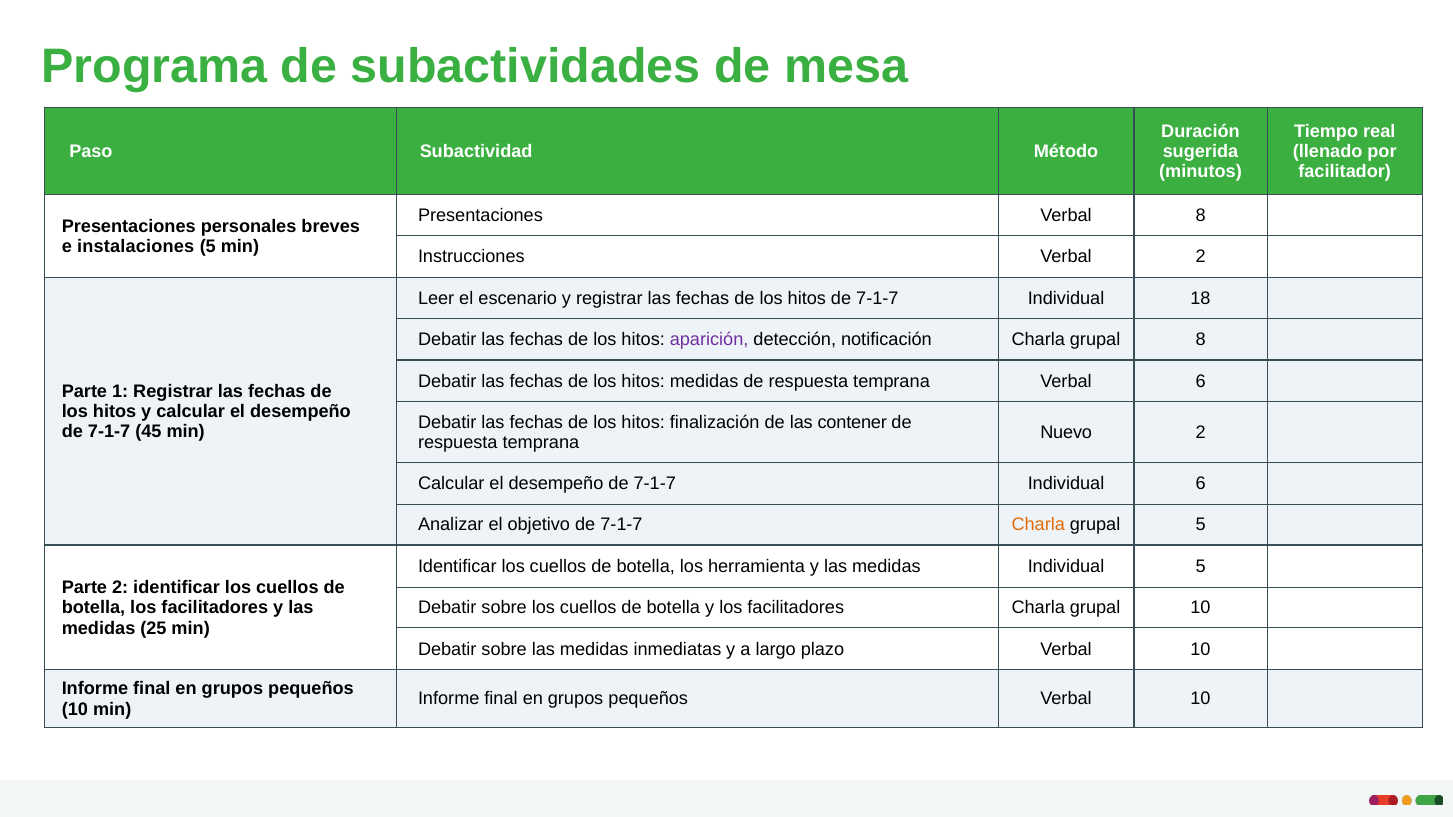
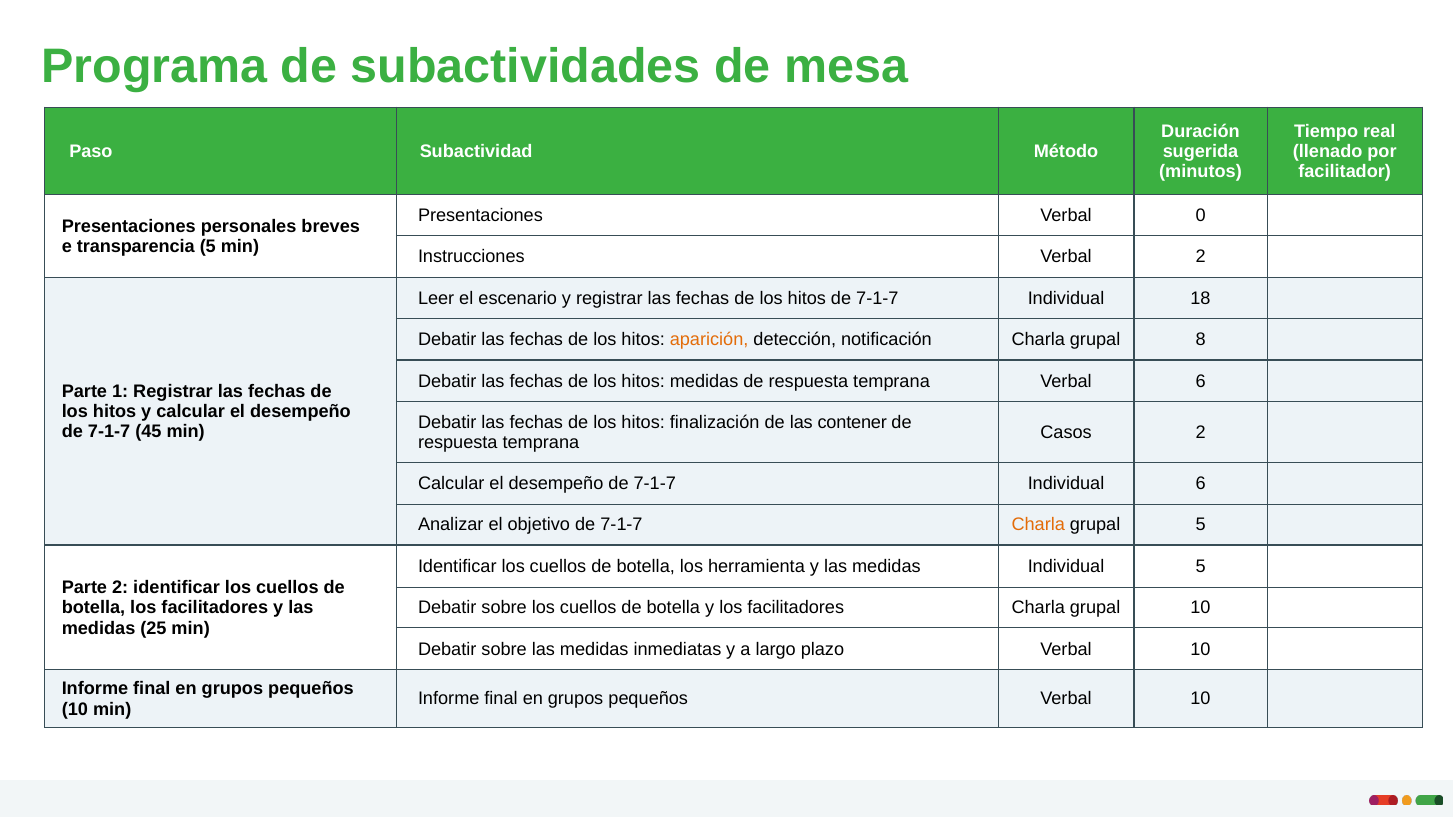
Verbal 8: 8 -> 0 (1201, 215)
instalaciones: instalaciones -> transparencia (136, 247)
aparición colour: purple -> orange (709, 340)
Nuevo: Nuevo -> Casos (1066, 433)
